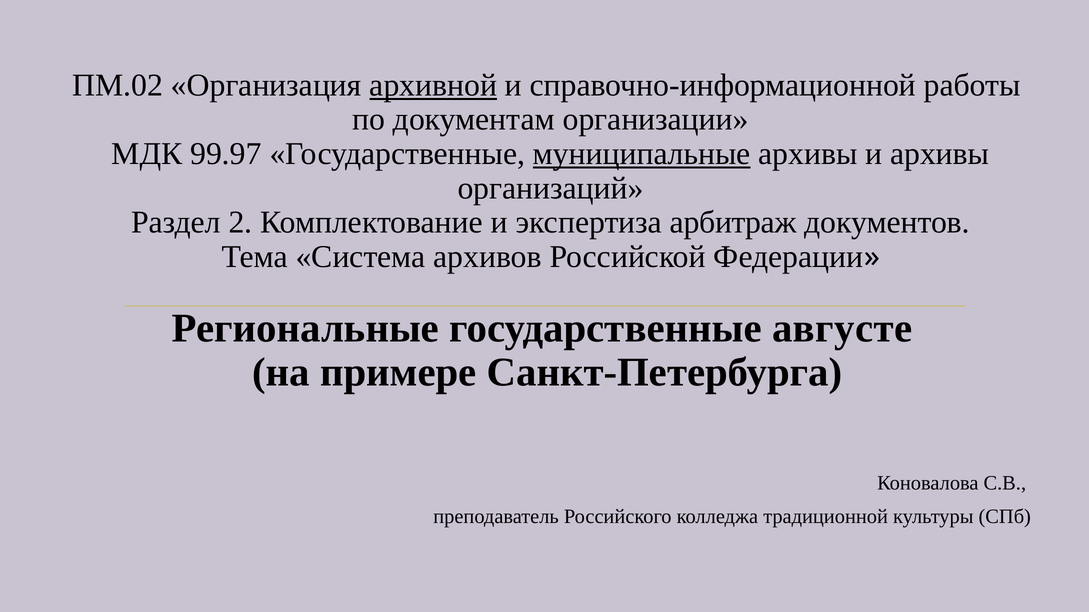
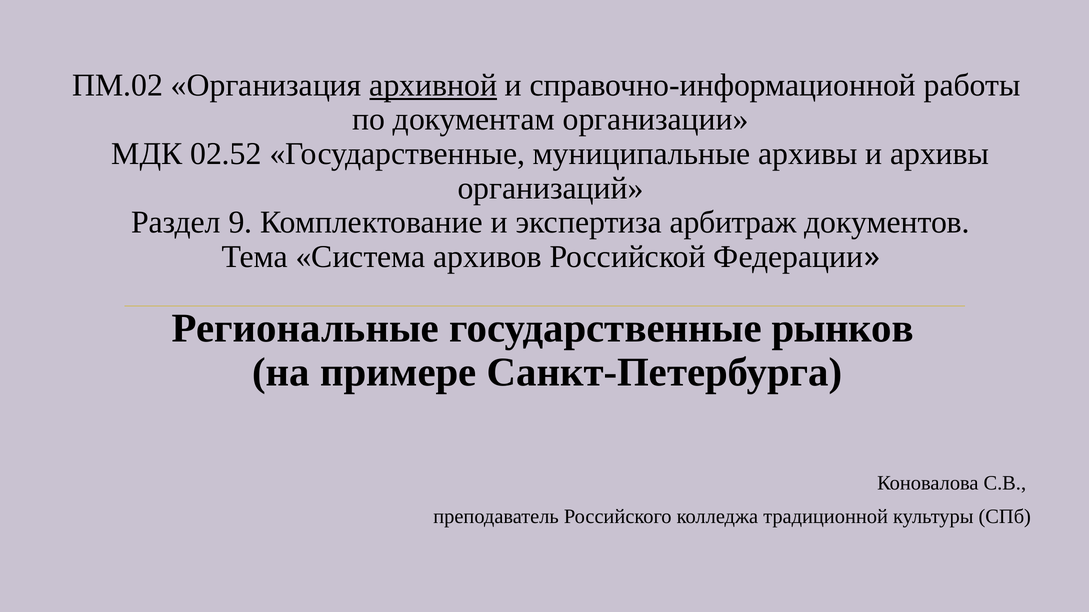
99.97: 99.97 -> 02.52 (226, 154)
муниципальные underline: present -> none (642, 154)
2: 2 -> 9 (240, 223)
августе: августе -> рынков (843, 329)
